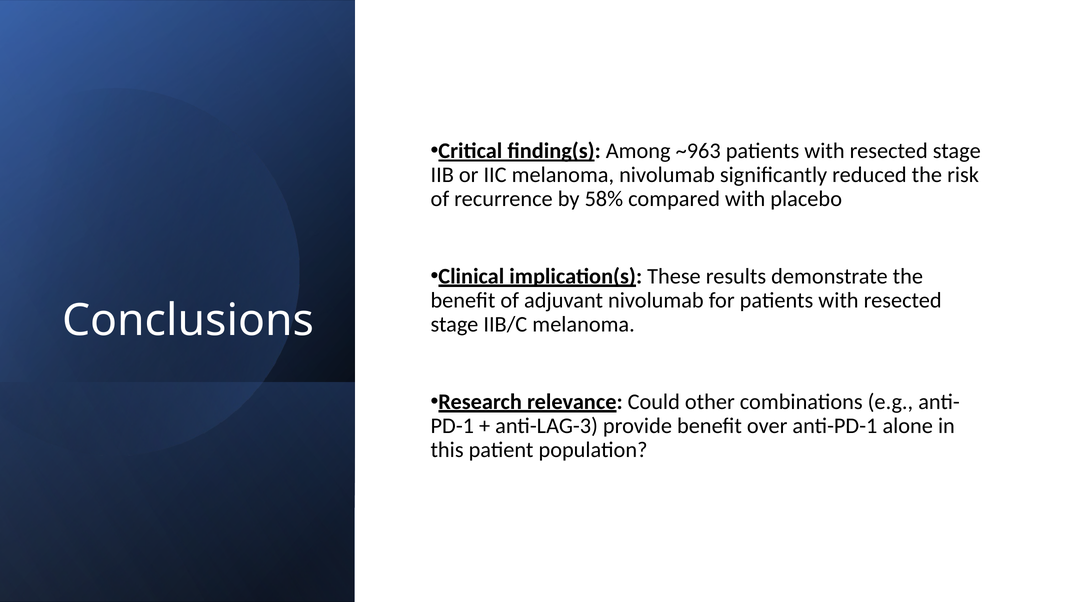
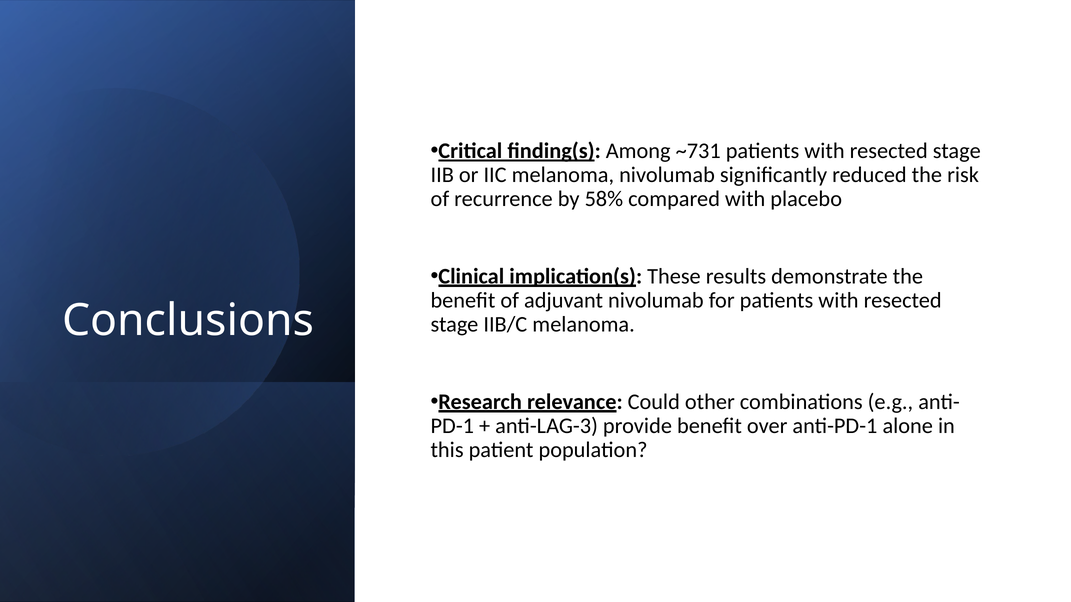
~963: ~963 -> ~731 (698, 151)
